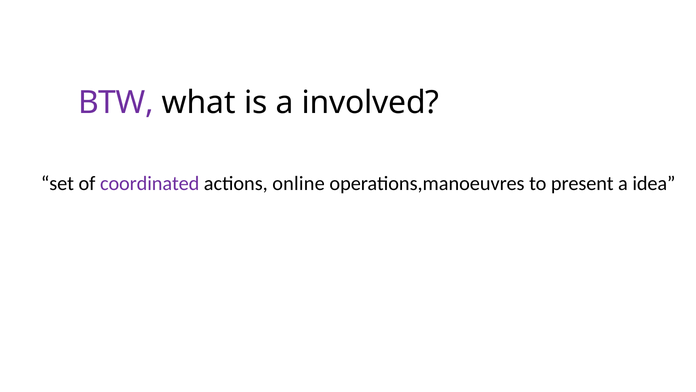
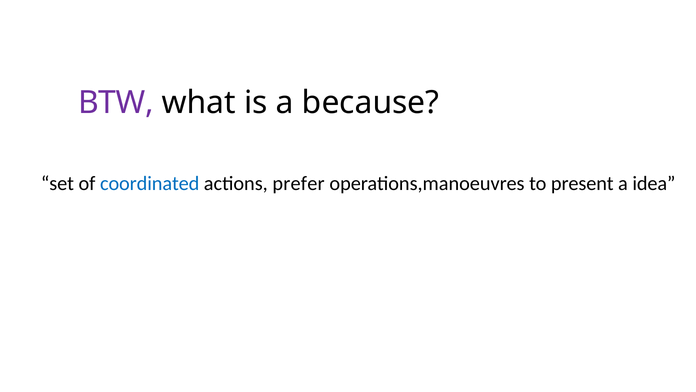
involved: involved -> because (371, 102)
coordinated colour: purple -> blue (150, 183)
online: online -> prefer (299, 183)
